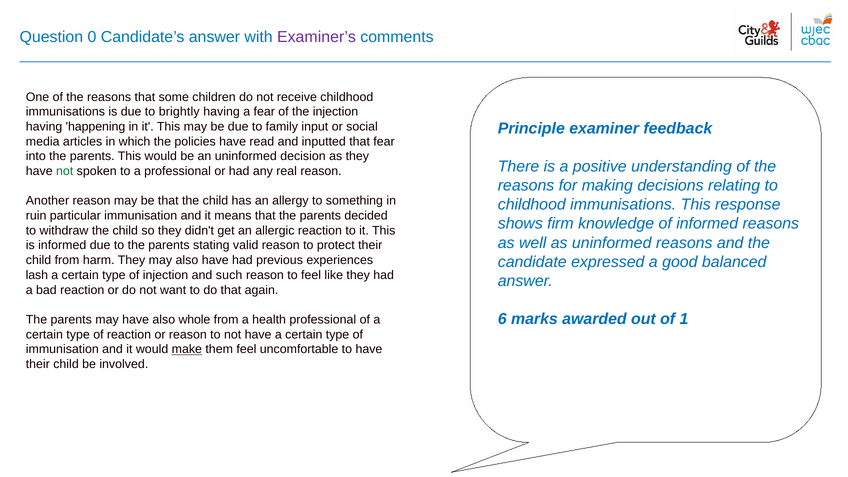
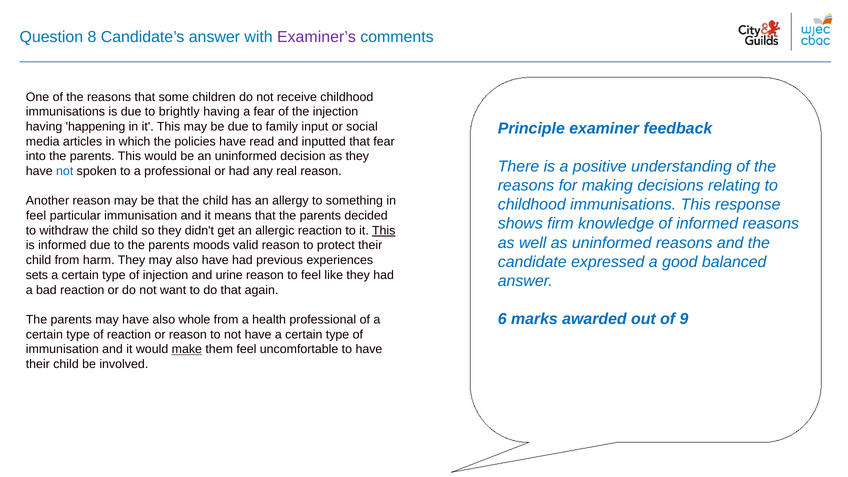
0: 0 -> 8 (92, 37)
not colour: green -> blue (65, 171)
ruin: ruin -> feel (36, 216)
This underline: none -> present (384, 231)
stating: stating -> moods (211, 245)
lash: lash -> sets (37, 275)
such: such -> urine (229, 275)
1: 1 -> 9 (684, 319)
